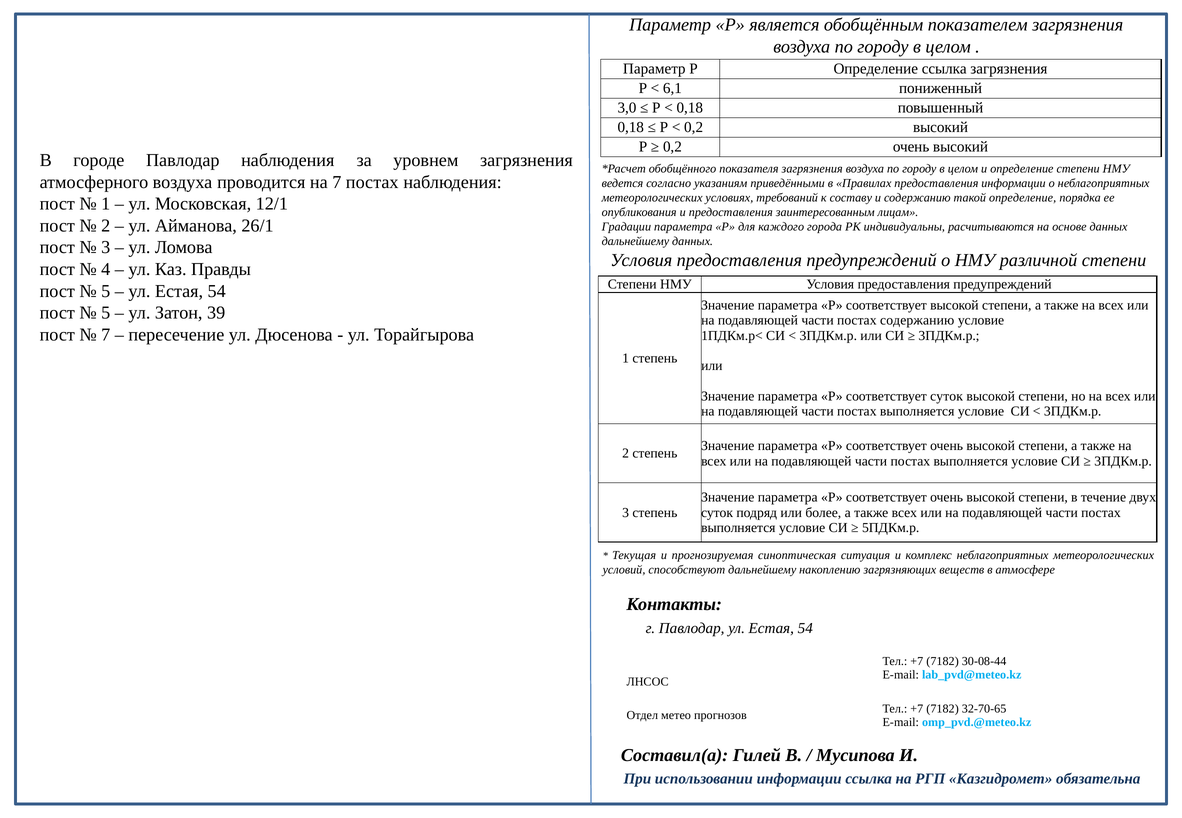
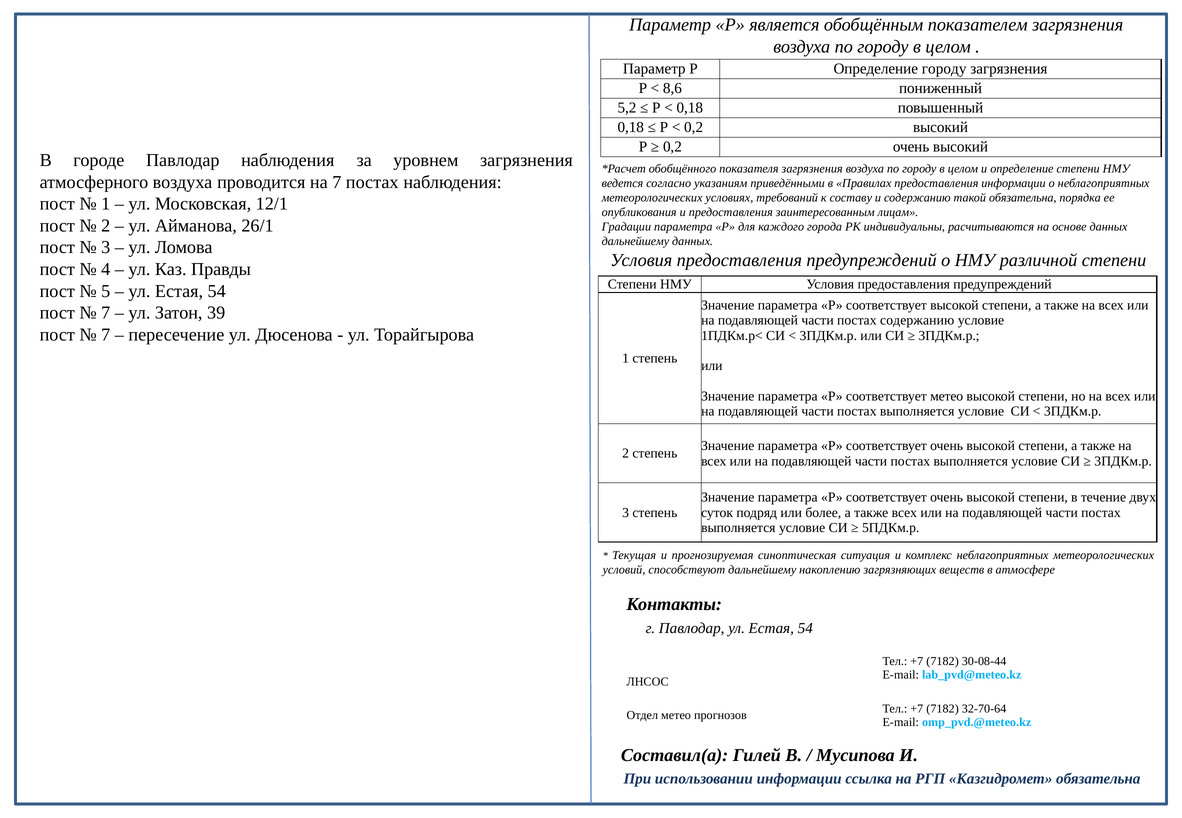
Определение ссылка: ссылка -> городу (944, 69)
6,1: 6,1 -> 8,6 (672, 88)
3,0: 3,0 -> 5,2 (627, 108)
такой определение: определение -> обязательна (1023, 198)
5: 5 -> 7 (106, 313)
соответствует суток: суток -> метео (947, 396)
32-70-65: 32-70-65 -> 32-70-64 (984, 709)
